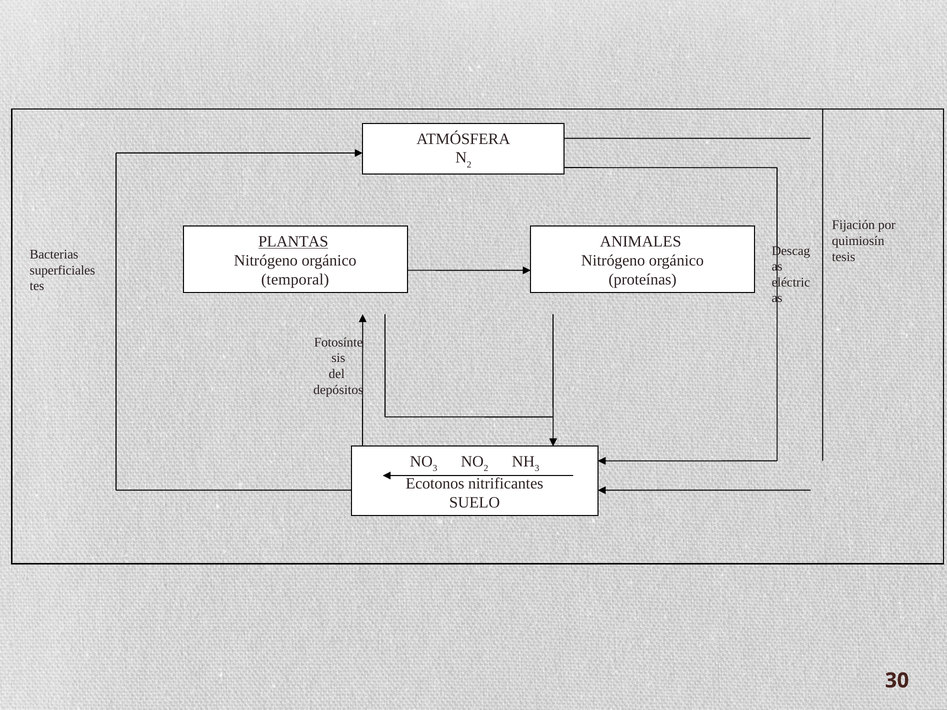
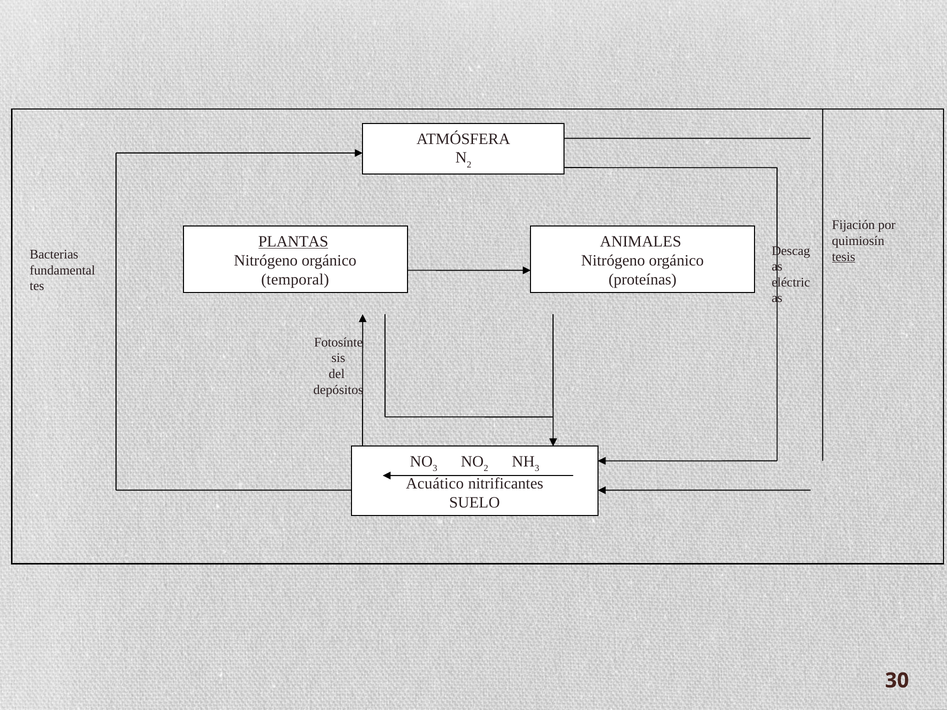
tesis underline: none -> present (844, 257)
superficiales: superficiales -> fundamental (62, 270)
Ecotonos: Ecotonos -> Acuático (435, 484)
